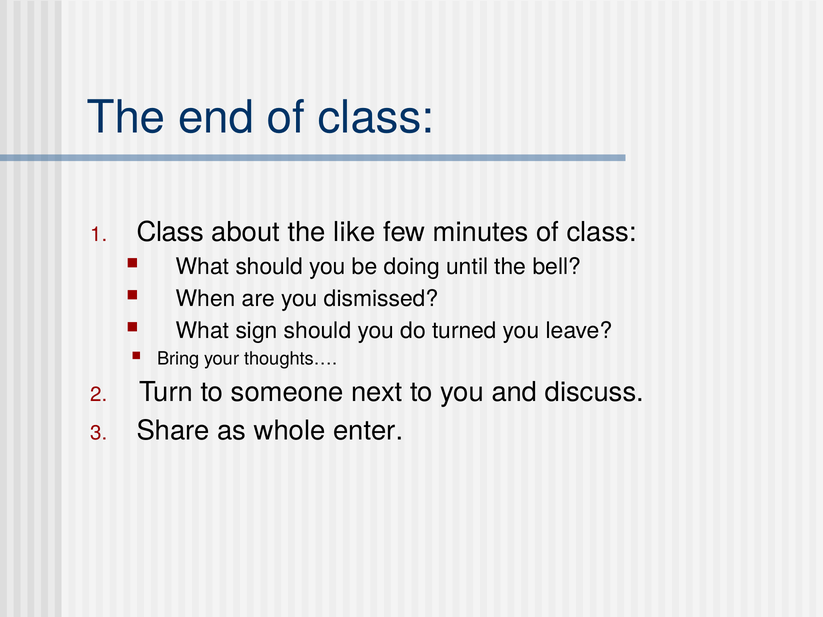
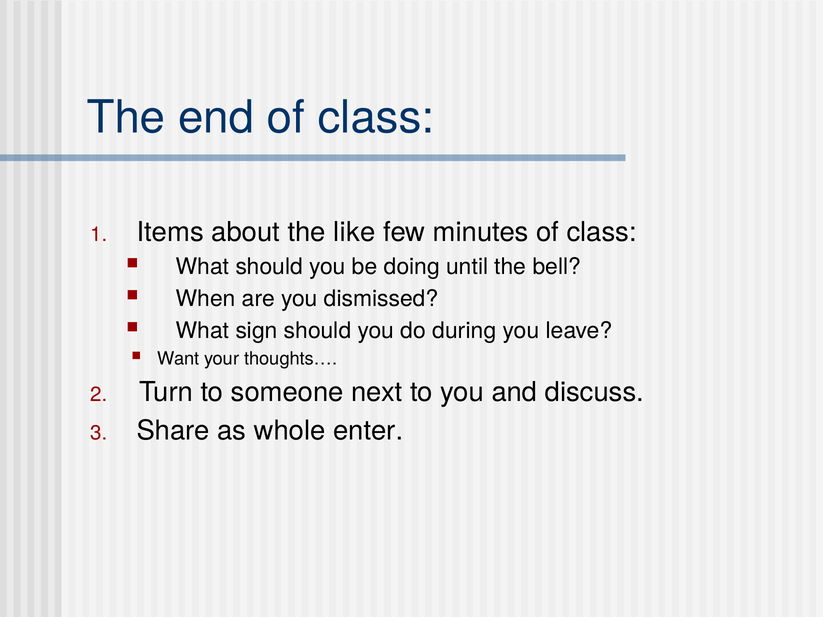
Class: Class -> Items (170, 232)
turned: turned -> during (464, 331)
Bring: Bring -> Want (178, 359)
